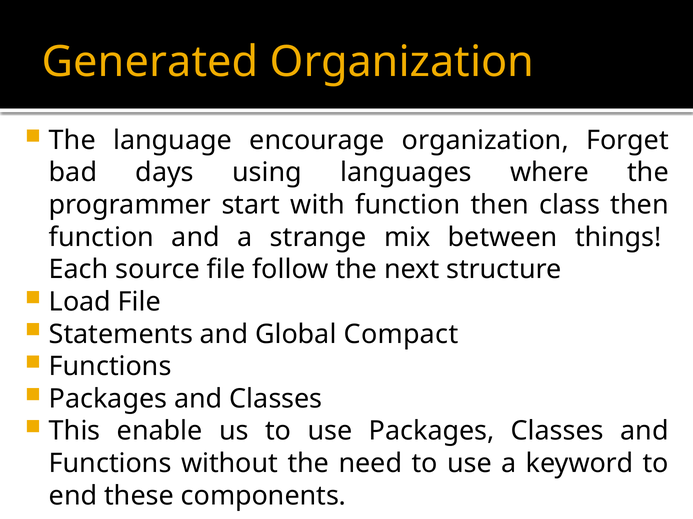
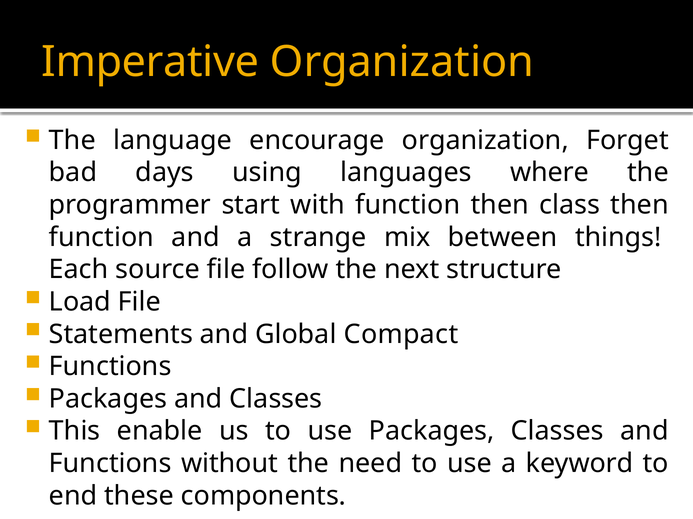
Generated: Generated -> Imperative (150, 62)
